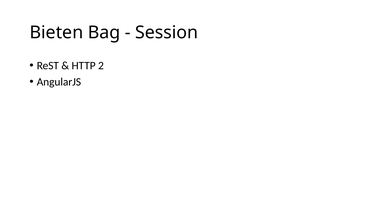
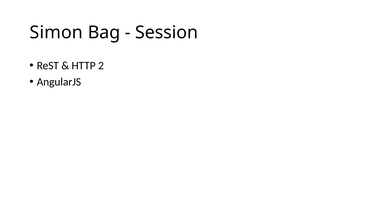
Bieten: Bieten -> Simon (56, 33)
